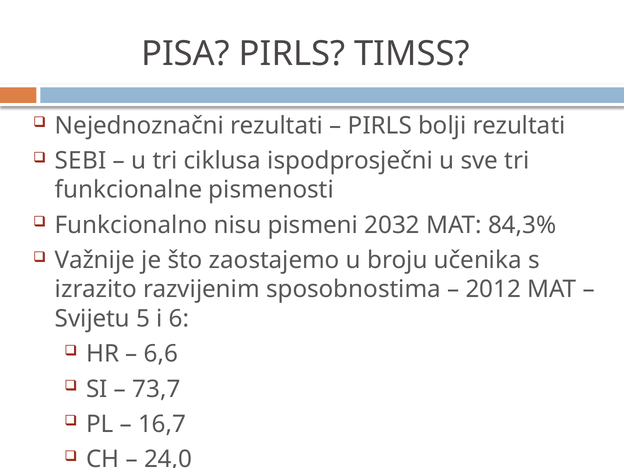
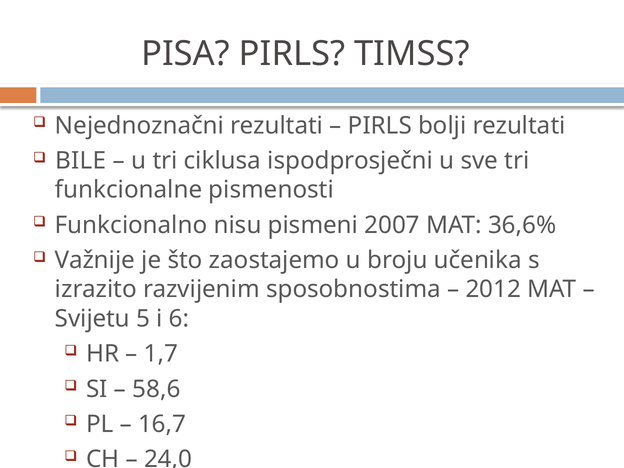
SEBI: SEBI -> BILE (81, 161)
2032: 2032 -> 2007 (392, 225)
84,3%: 84,3% -> 36,6% (522, 225)
6,6: 6,6 -> 1,7 (161, 354)
73,7: 73,7 -> 58,6 (156, 389)
